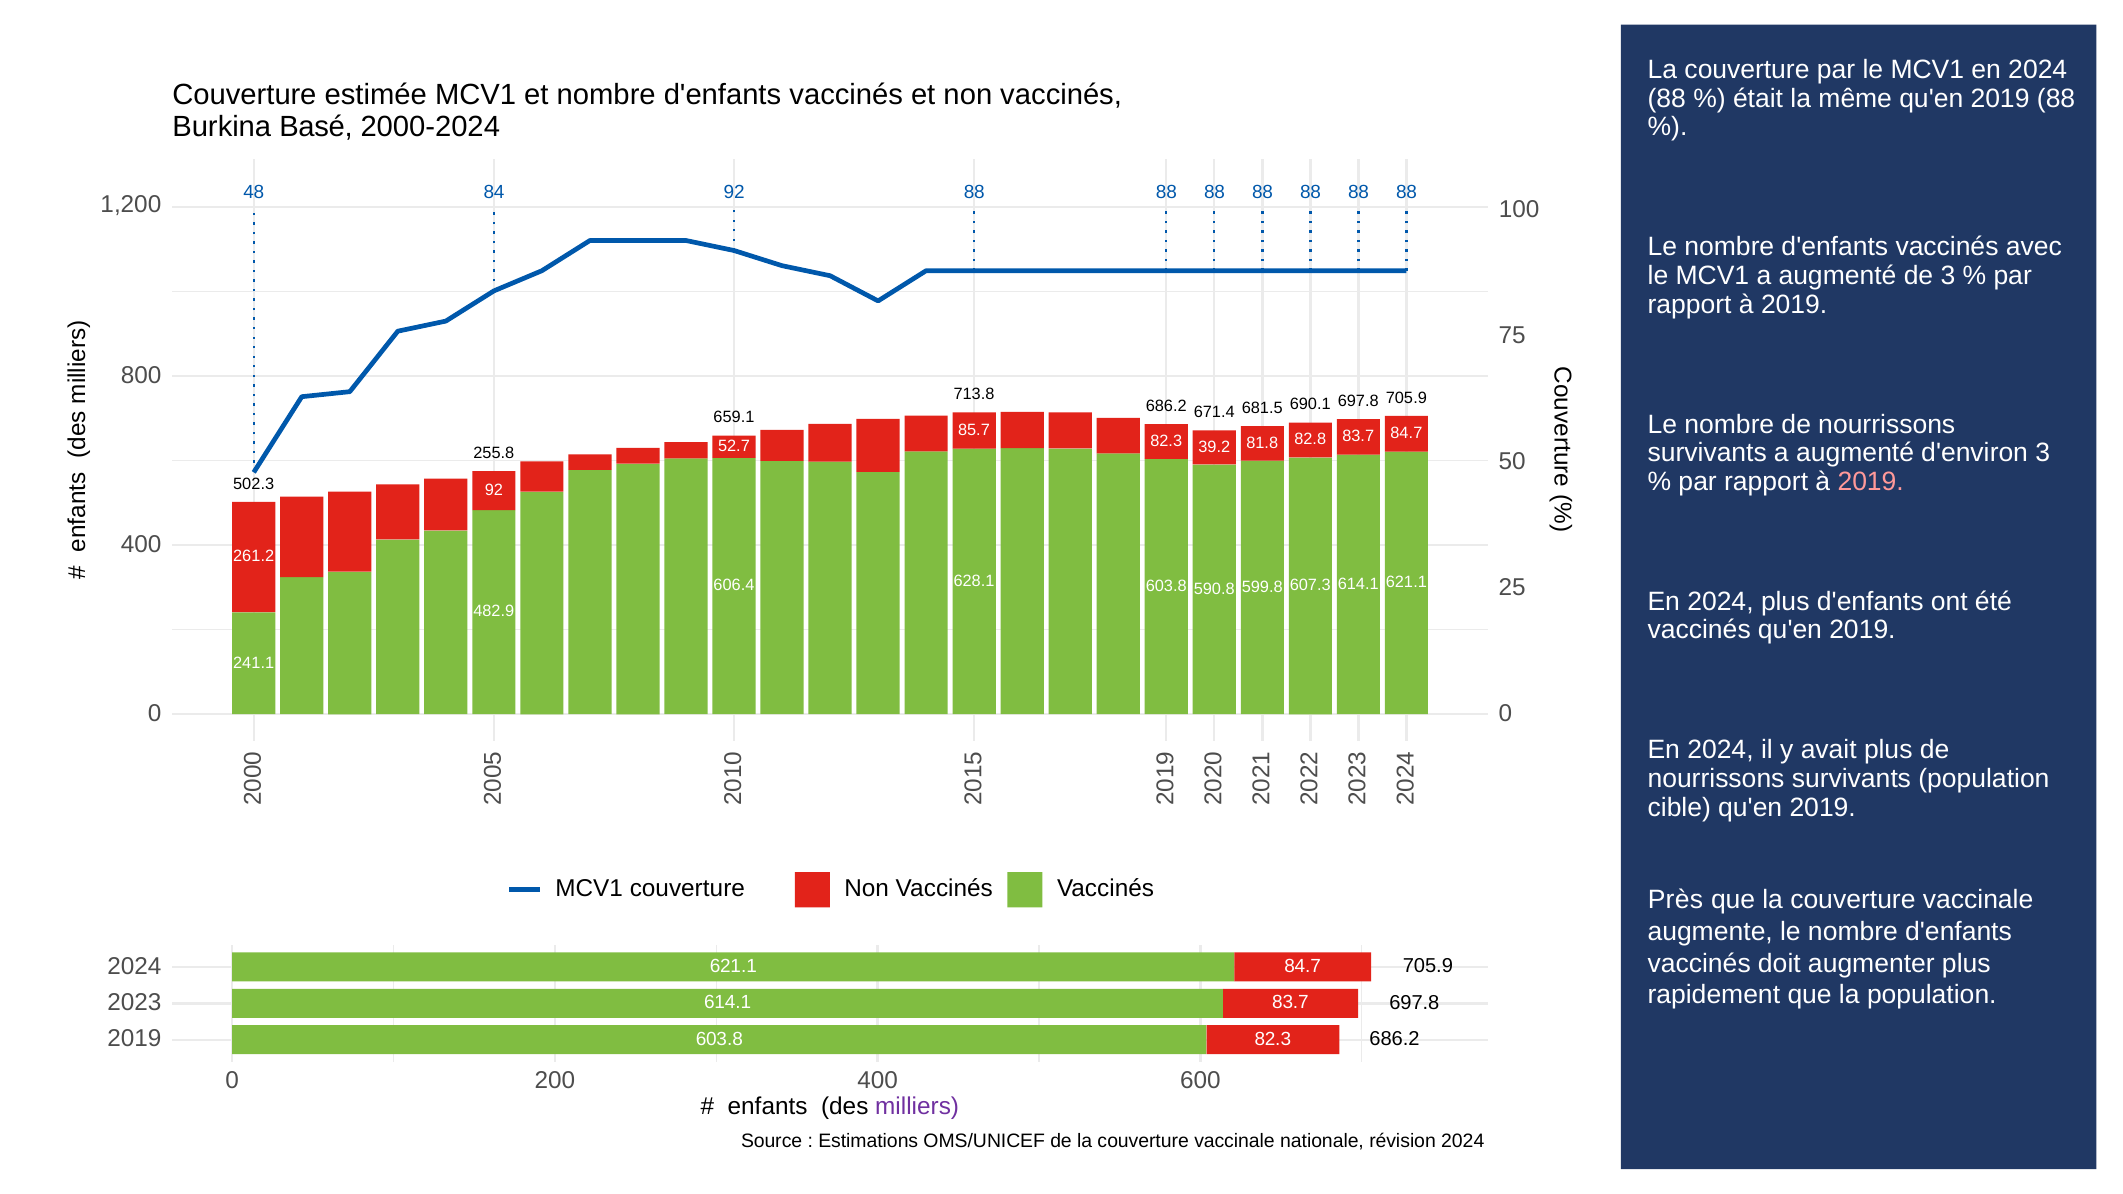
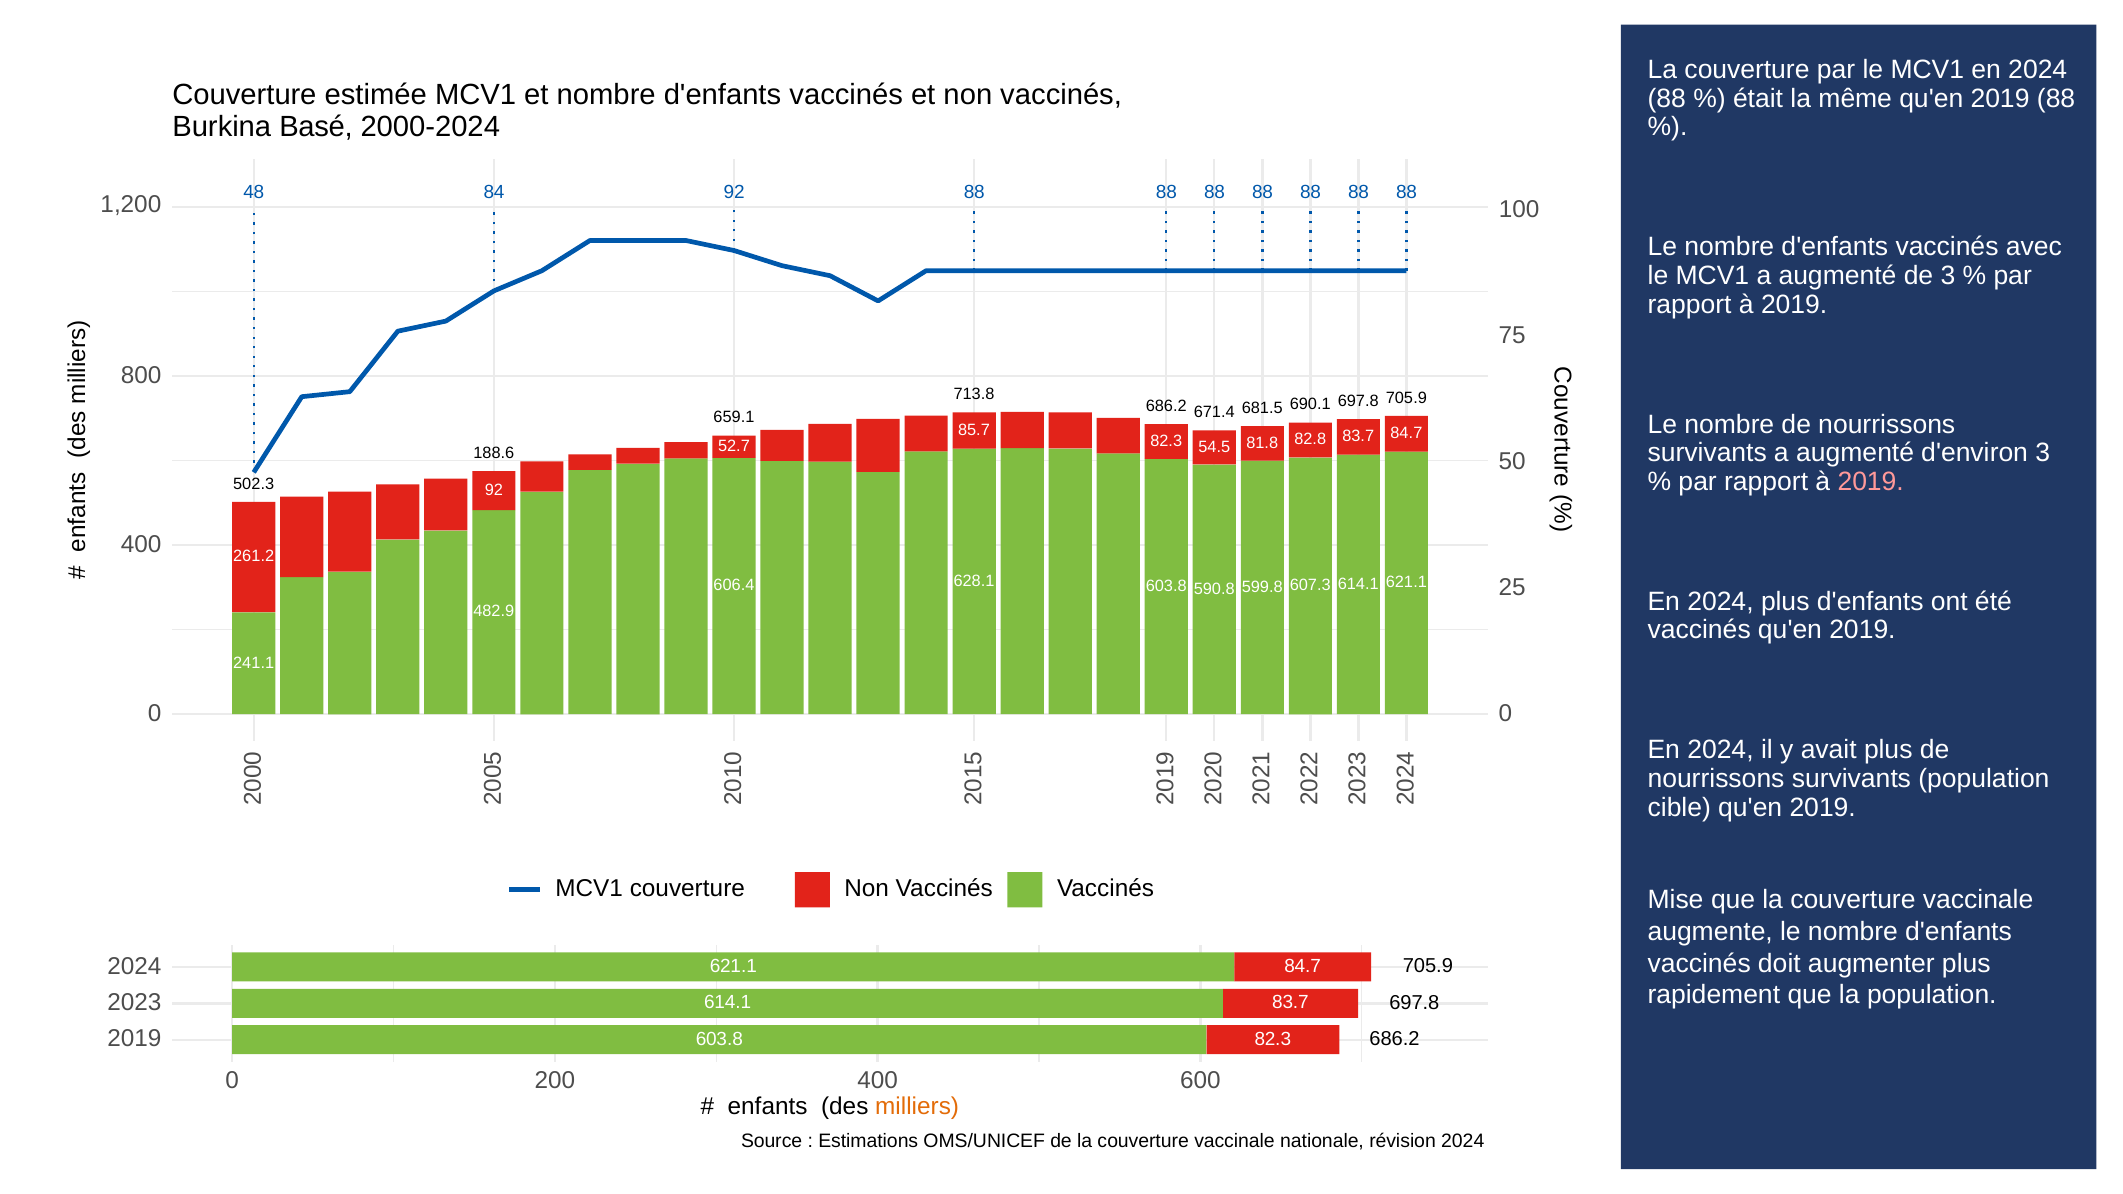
39.2: 39.2 -> 54.5 (1214, 447)
255.8: 255.8 -> 188.6 (494, 453)
Près: Près -> Mise (1676, 900)
milliers colour: purple -> orange (917, 1107)
